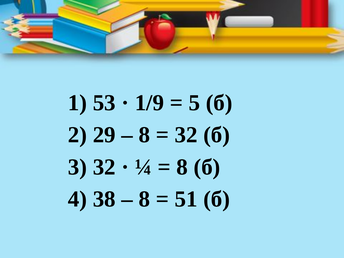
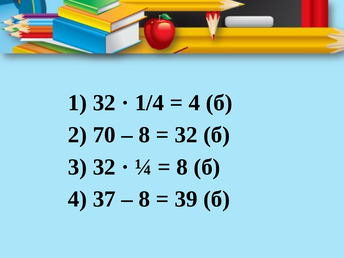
1 53: 53 -> 32 (104, 103)
1/9: 1/9 -> 1/4 (149, 103)
5: 5 -> 4 (194, 103)
29: 29 -> 70 (104, 135)
38: 38 -> 37 (104, 199)
51: 51 -> 39 (186, 199)
